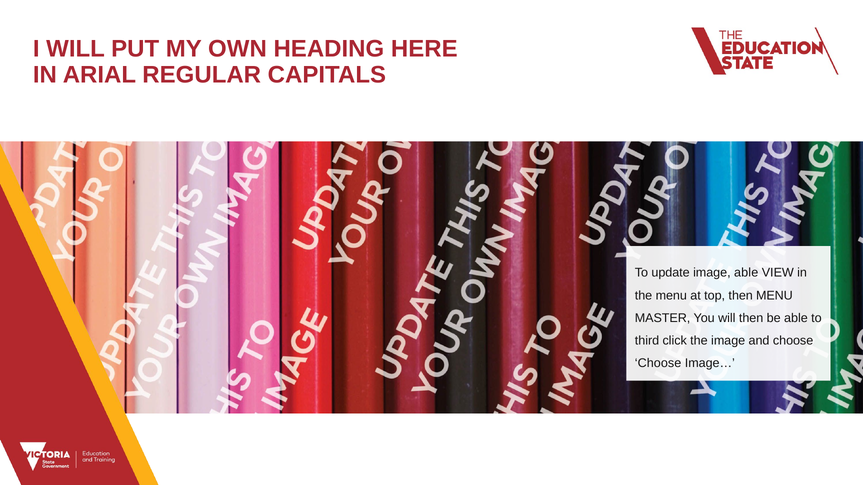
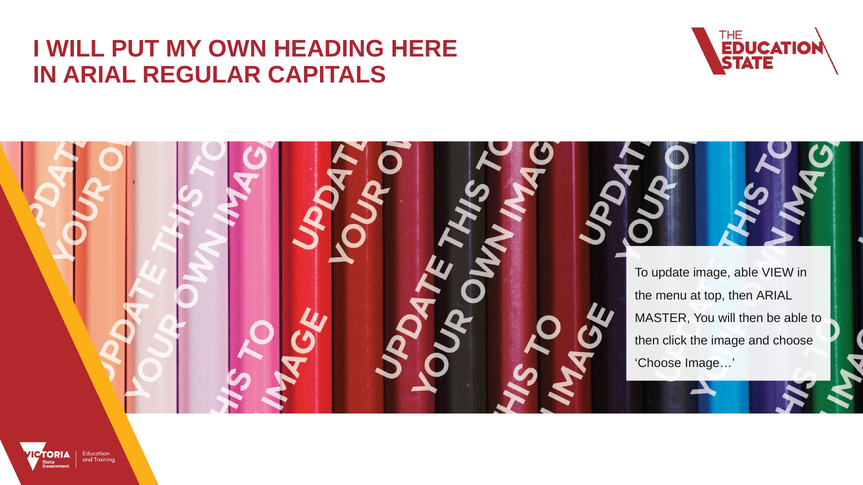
then MENU: MENU -> ARIAL (774, 296)
third: third -> then (647, 341)
